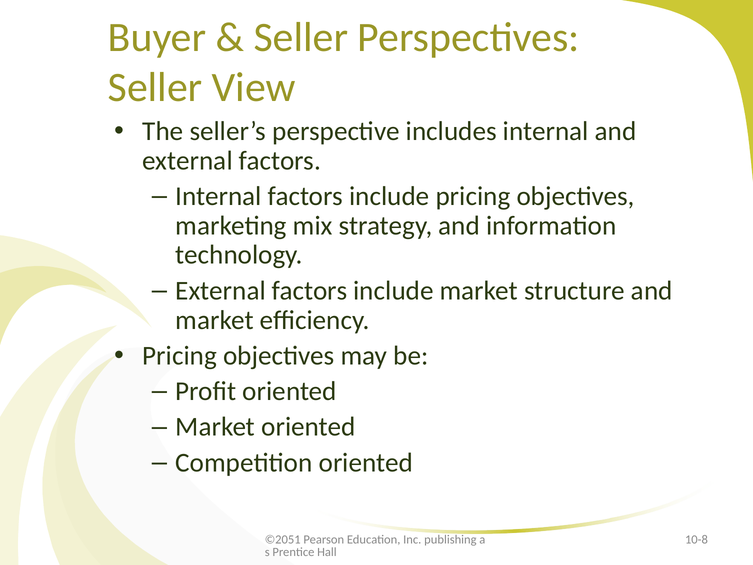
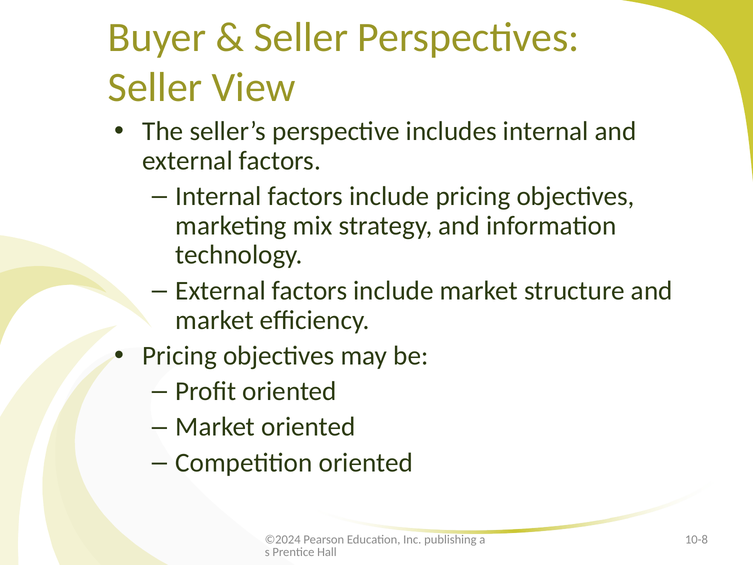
©2051: ©2051 -> ©2024 (283, 539)
